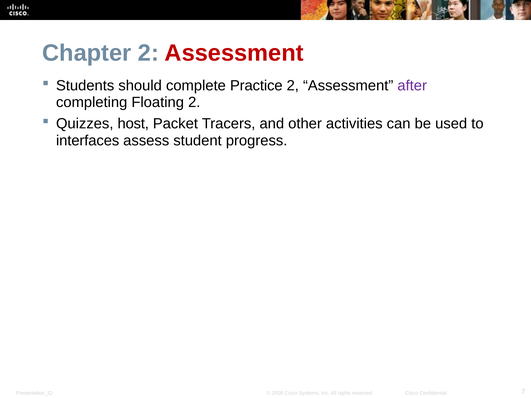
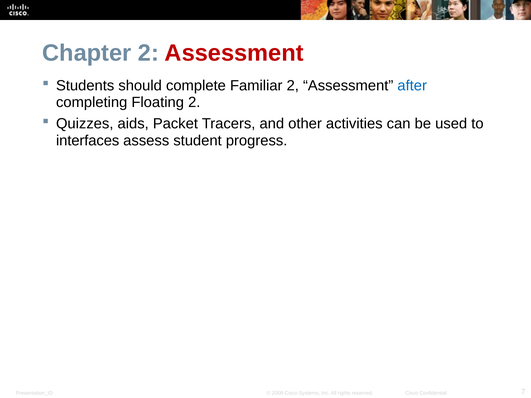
Practice: Practice -> Familiar (256, 86)
after colour: purple -> blue (412, 86)
host: host -> aids (133, 124)
